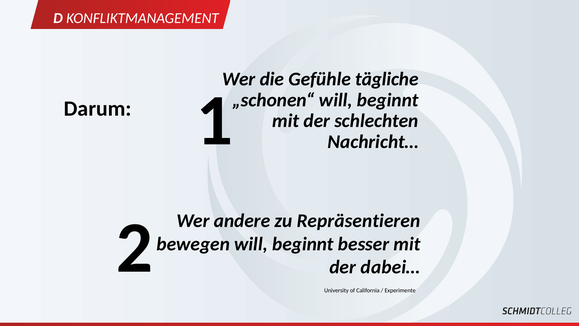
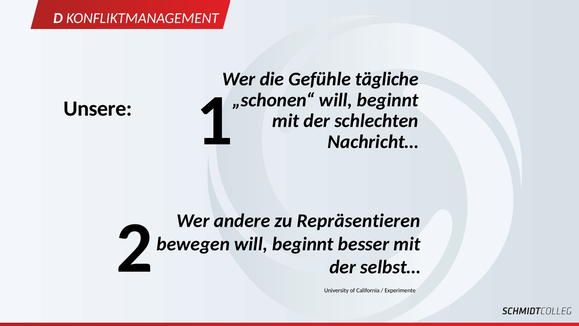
Darum: Darum -> Unsere (98, 109)
dabei…: dabei… -> selbst… (390, 267)
